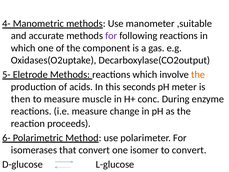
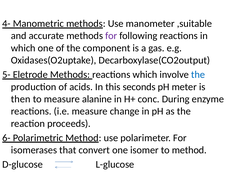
the colour: orange -> blue (198, 74)
muscle: muscle -> alanine (97, 99)
to convert: convert -> method (189, 150)
